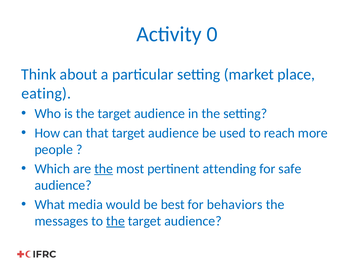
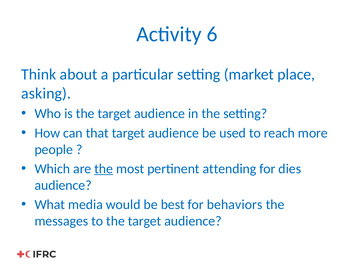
0: 0 -> 6 (212, 34)
eating: eating -> asking (46, 93)
safe: safe -> dies (290, 168)
the underline: present -> none (116, 221)
